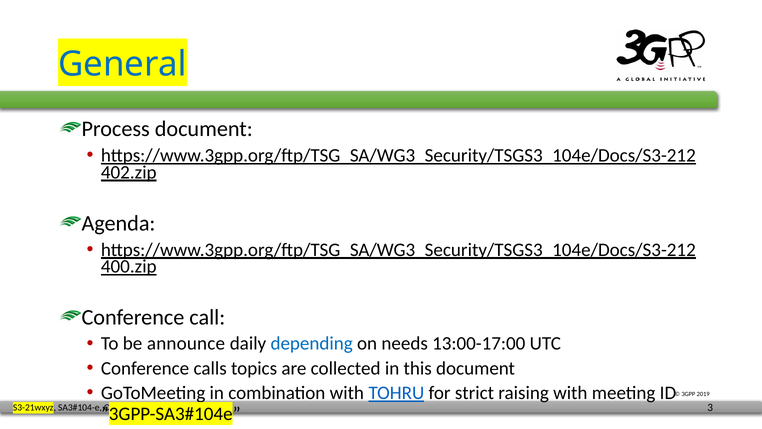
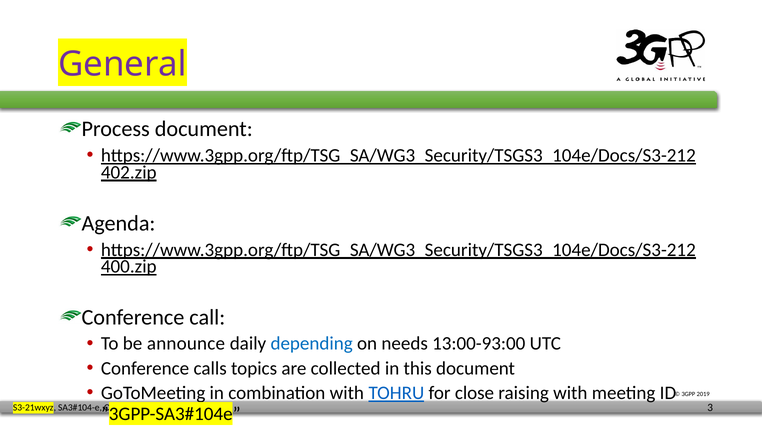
General colour: blue -> purple (123, 64)
13:00-17:00: 13:00-17:00 -> 13:00-93:00 (479, 343)
strict: strict -> close (474, 393)
